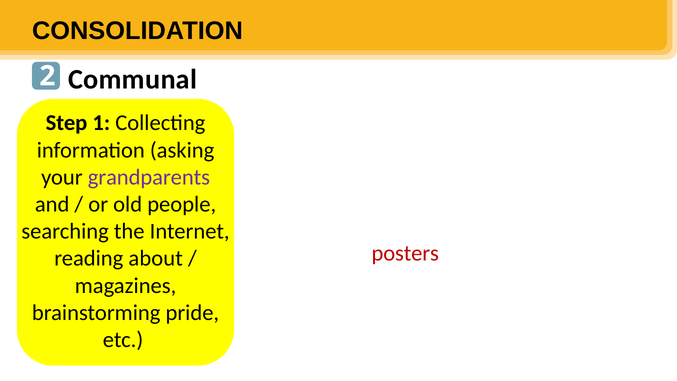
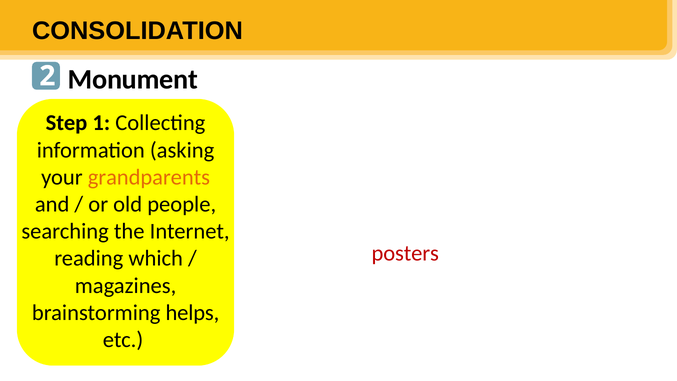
Communal: Communal -> Monument (133, 79)
grandparents colour: purple -> orange (149, 177)
reading about: about -> which (156, 258)
pride: pride -> helps (192, 313)
